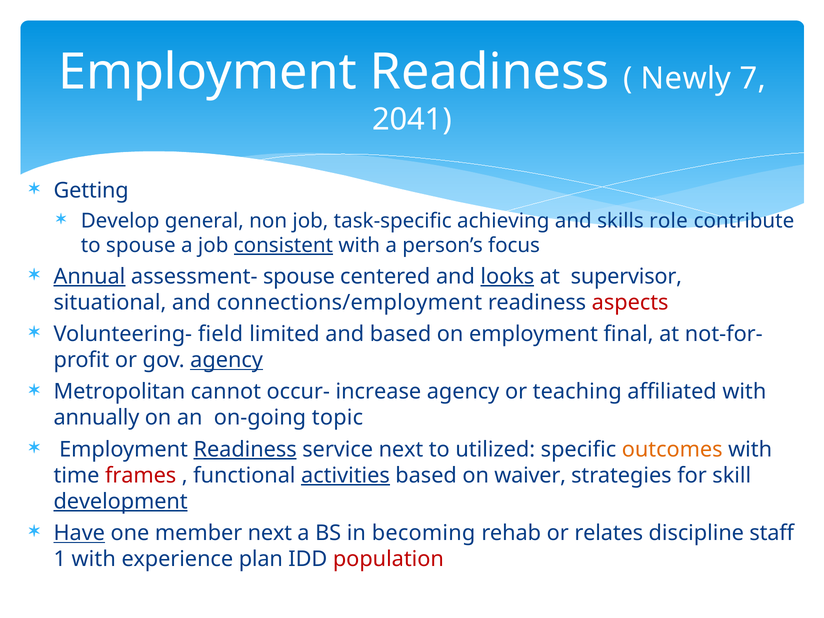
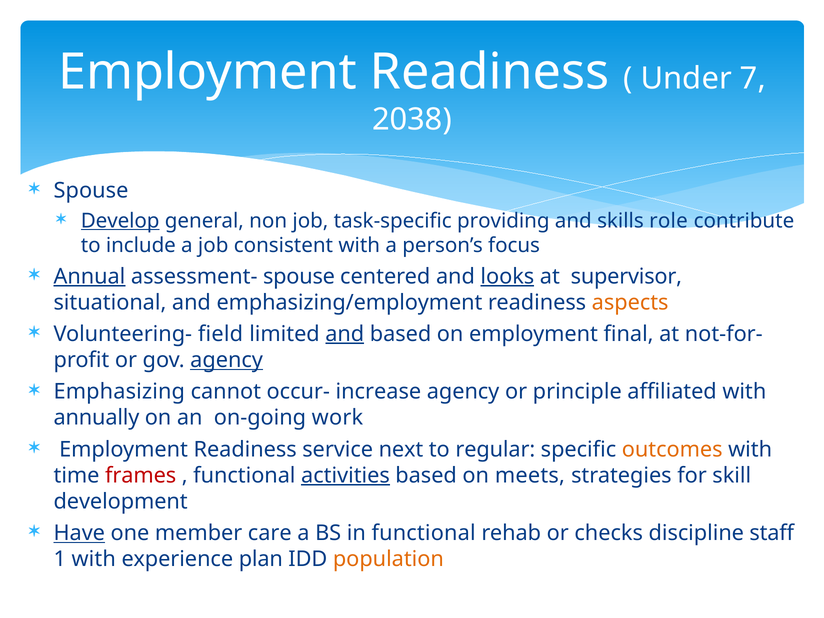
Newly: Newly -> Under (686, 78)
2041: 2041 -> 2038 (412, 119)
Getting: Getting -> Spouse (91, 190)
Develop underline: none -> present (120, 221)
achieving: achieving -> providing (503, 221)
to spouse: spouse -> include (141, 245)
consistent underline: present -> none (283, 245)
connections/employment: connections/employment -> emphasizing/employment (349, 302)
aspects colour: red -> orange (630, 302)
and underline: none -> present (345, 334)
Metropolitan: Metropolitan -> Emphasizing (119, 392)
teaching: teaching -> principle (577, 392)
topic: topic -> work (337, 418)
Readiness underline: present -> none (245, 449)
utilized: utilized -> regular (495, 449)
waiver: waiver -> meets (530, 475)
development underline: present -> none (121, 502)
member next: next -> care (270, 533)
in becoming: becoming -> functional (424, 533)
relates: relates -> checks (609, 533)
population colour: red -> orange (388, 559)
